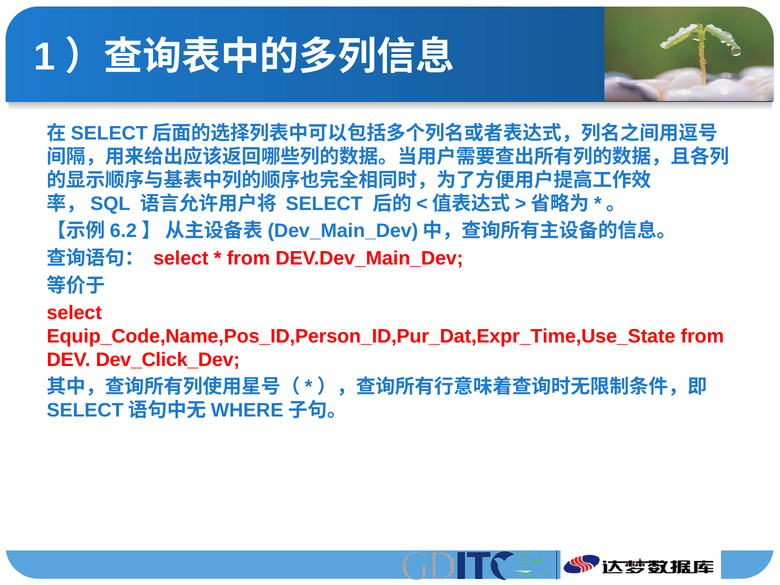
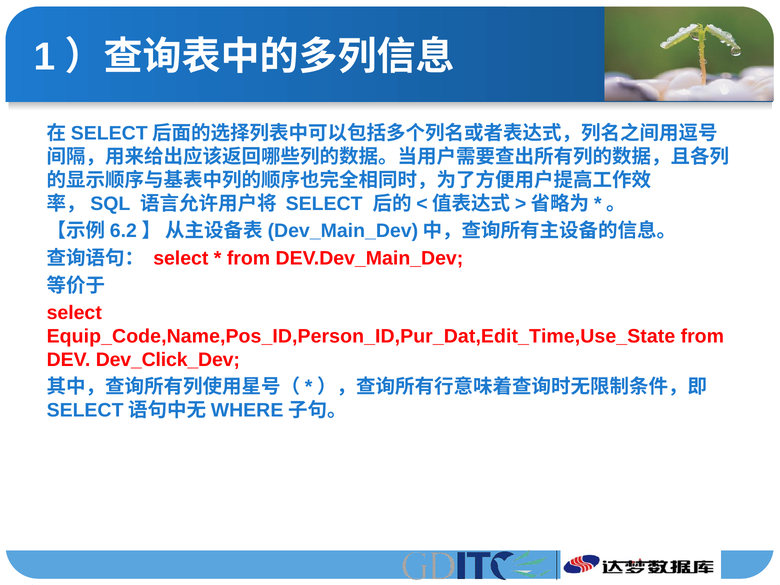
Equip_Code,Name,Pos_ID,Person_ID,Pur_Dat,Expr_Time,Use_State: Equip_Code,Name,Pos_ID,Person_ID,Pur_Dat,Expr_Time,Use_State -> Equip_Code,Name,Pos_ID,Person_ID,Pur_Dat,Edit_Time,Use_State (361, 336)
